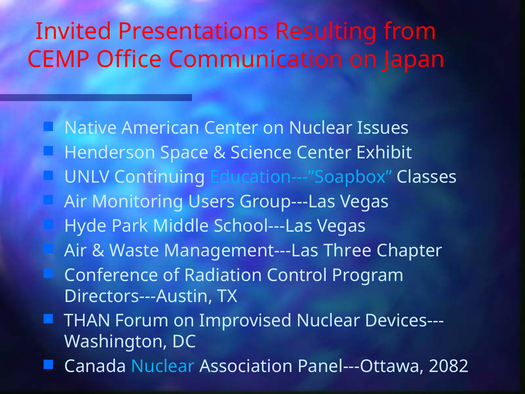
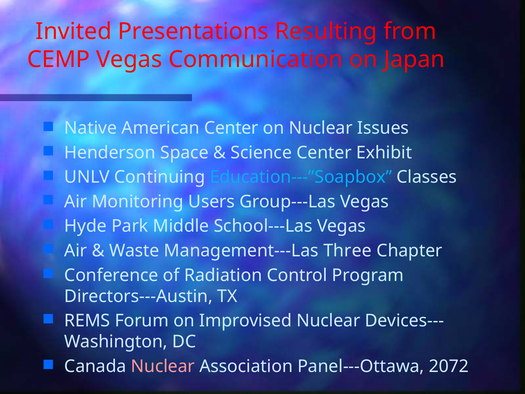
CEMP Office: Office -> Vegas (129, 59)
THAN: THAN -> REMS (87, 321)
Nuclear colour: light blue -> pink (163, 366)
2082: 2082 -> 2072 (449, 366)
